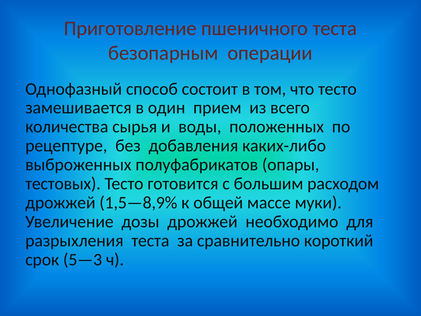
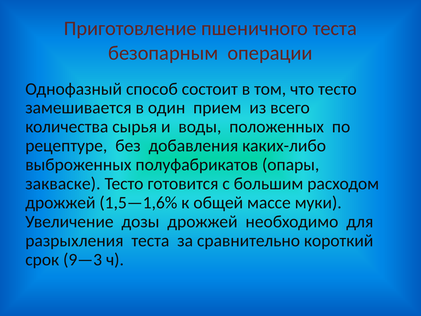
тестовых: тестовых -> закваске (63, 184)
1,5—8,9%: 1,5—8,9% -> 1,5—1,6% (138, 203)
5—3: 5—3 -> 9—3 (83, 259)
